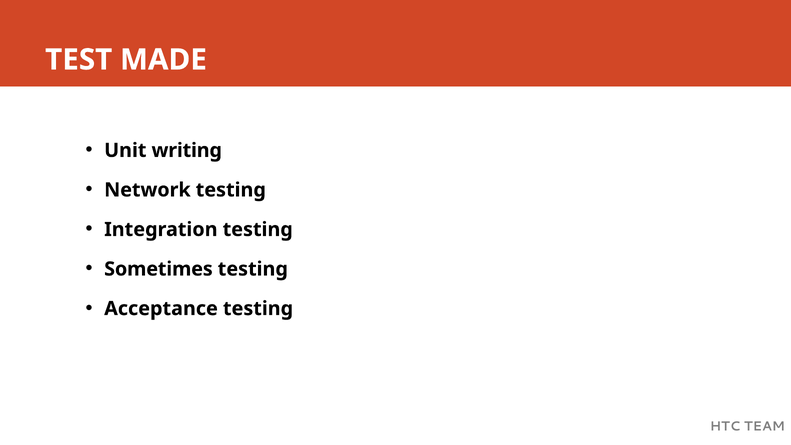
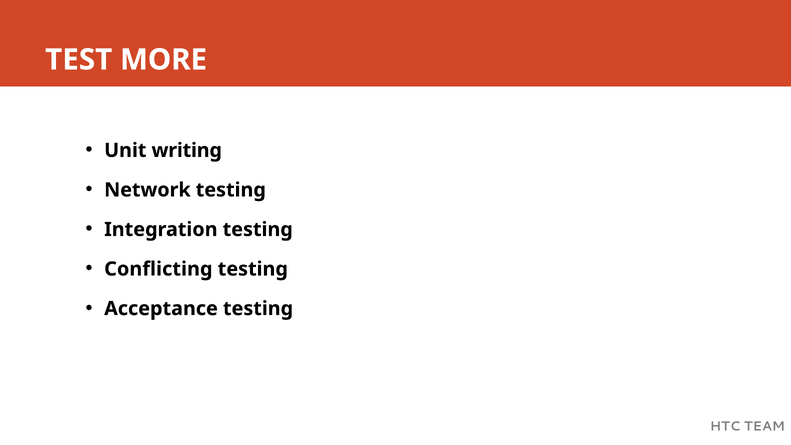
MADE: MADE -> MORE (164, 60)
Sometimes: Sometimes -> Conflicting (158, 269)
